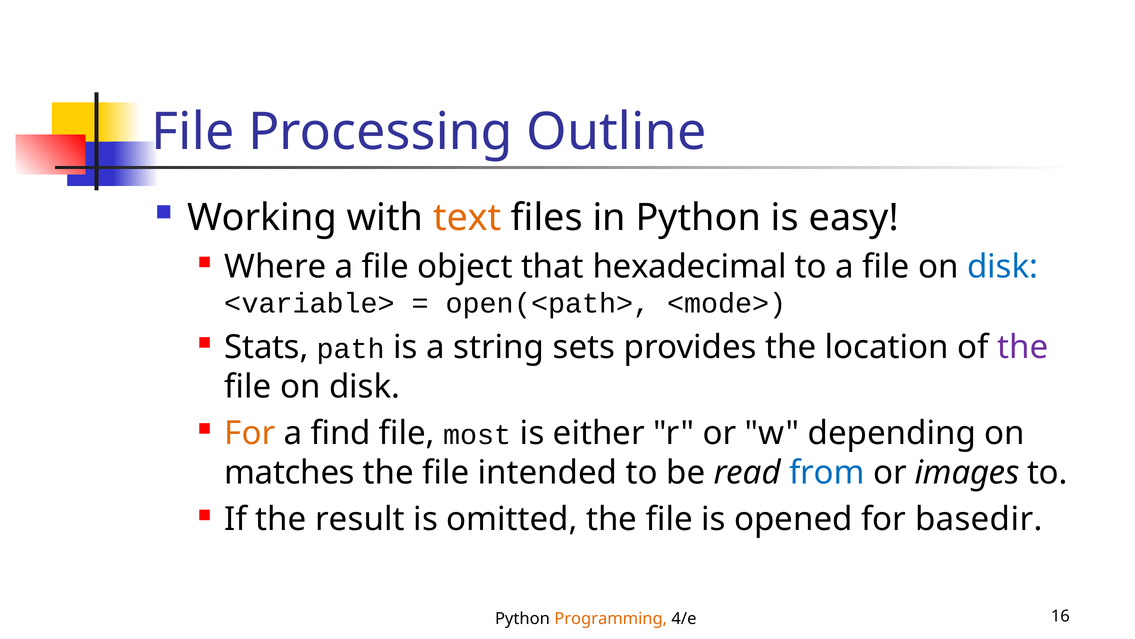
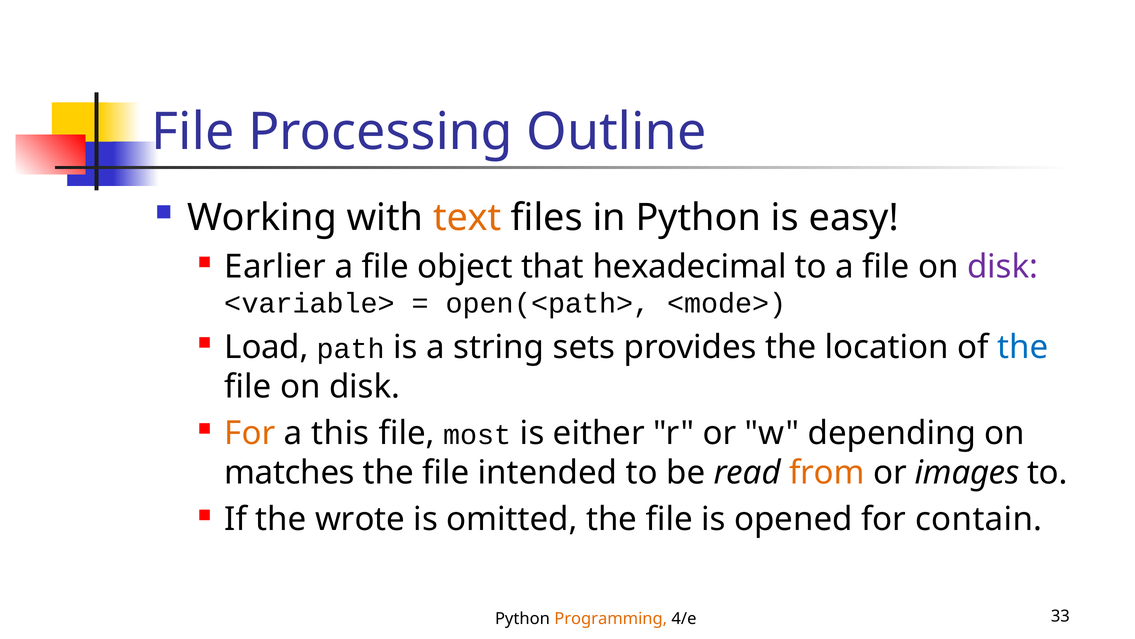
Where: Where -> Earlier (275, 266)
disk colour: blue -> purple (1003, 266)
Stats: Stats -> Load (266, 347)
the colour: purple -> blue (1023, 347)
find: find -> this (340, 433)
from colour: blue -> orange (827, 473)
result: result -> wrote (360, 519)
basedir: basedir -> contain (979, 519)
16: 16 -> 33 (1060, 616)
